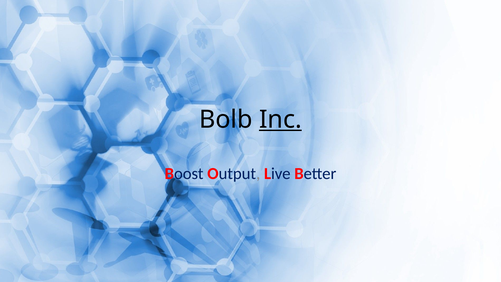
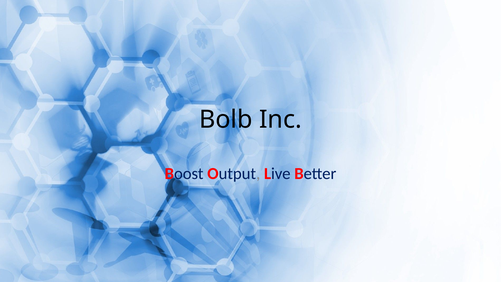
Inc underline: present -> none (280, 119)
